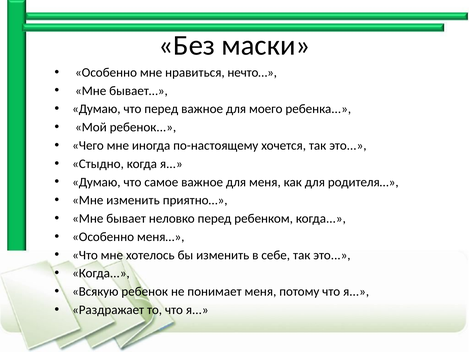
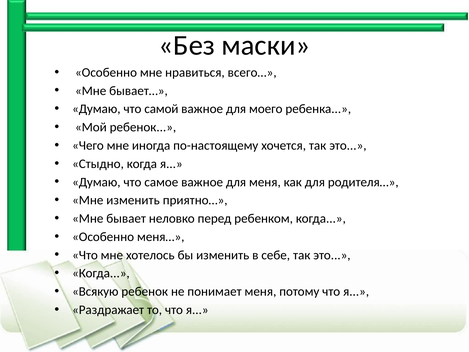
нечто…: нечто… -> всего… (252, 72)
что перед: перед -> самой (161, 109)
